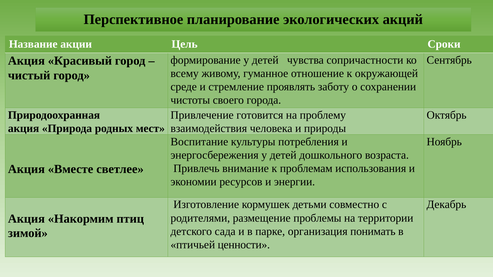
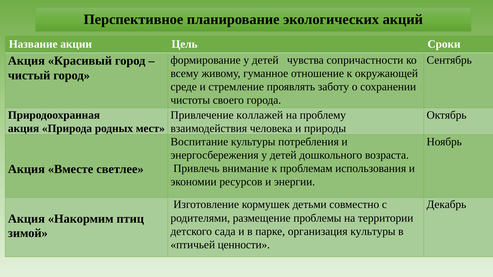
готовится: готовится -> коллажей (260, 115)
организация понимать: понимать -> культуры (373, 232)
